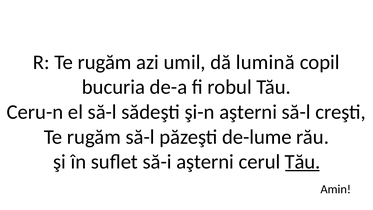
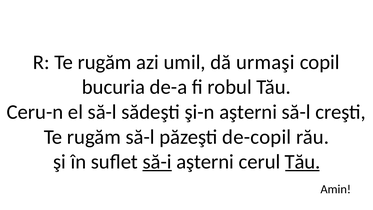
lumină: lumină -> urmaşi (265, 62)
de-lume: de-lume -> de-copil (257, 137)
să-i underline: none -> present (157, 162)
